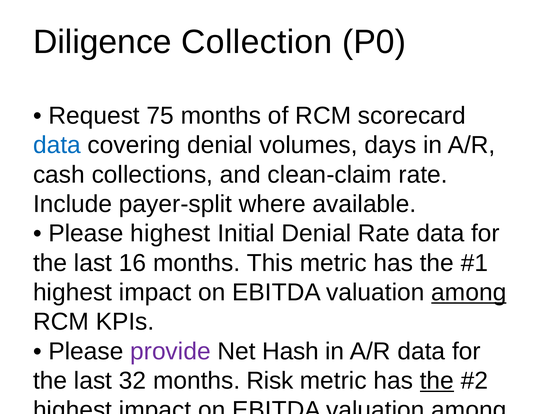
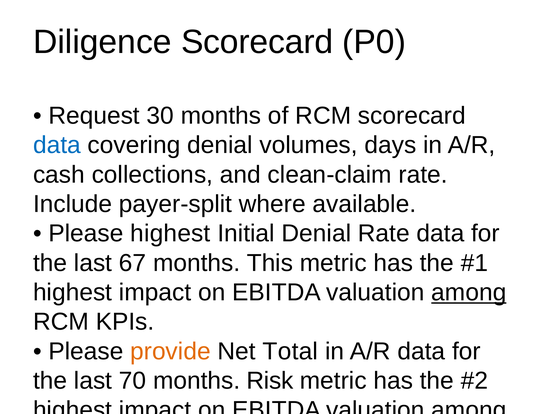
Diligence Collection: Collection -> Scorecard (257, 42)
75: 75 -> 30 (160, 116)
16: 16 -> 67 (133, 263)
provide colour: purple -> orange (170, 351)
Hash: Hash -> Total (290, 351)
32: 32 -> 70 (133, 381)
the underline: present -> none (437, 381)
